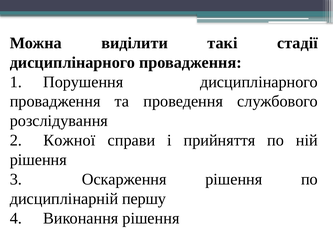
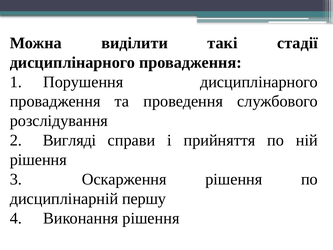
Кожної: Кожної -> Вигляді (70, 140)
